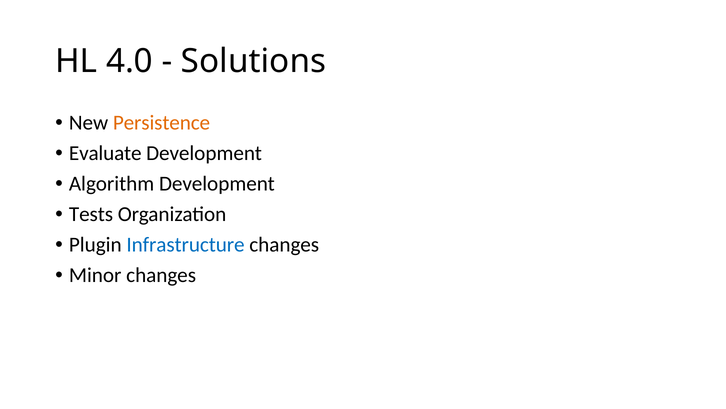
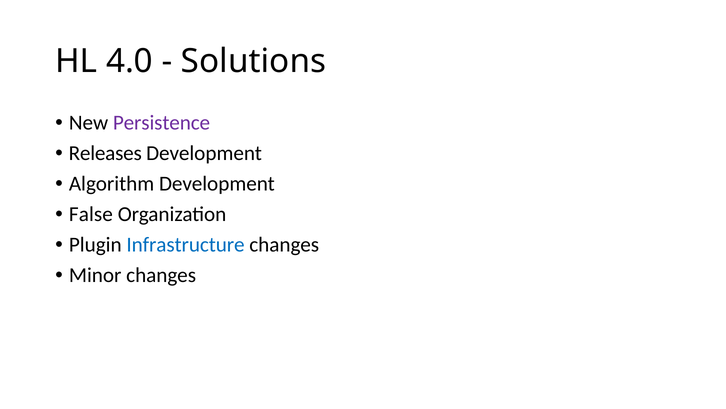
Persistence colour: orange -> purple (162, 123)
Evaluate: Evaluate -> Releases (105, 153)
Tests: Tests -> False (91, 214)
